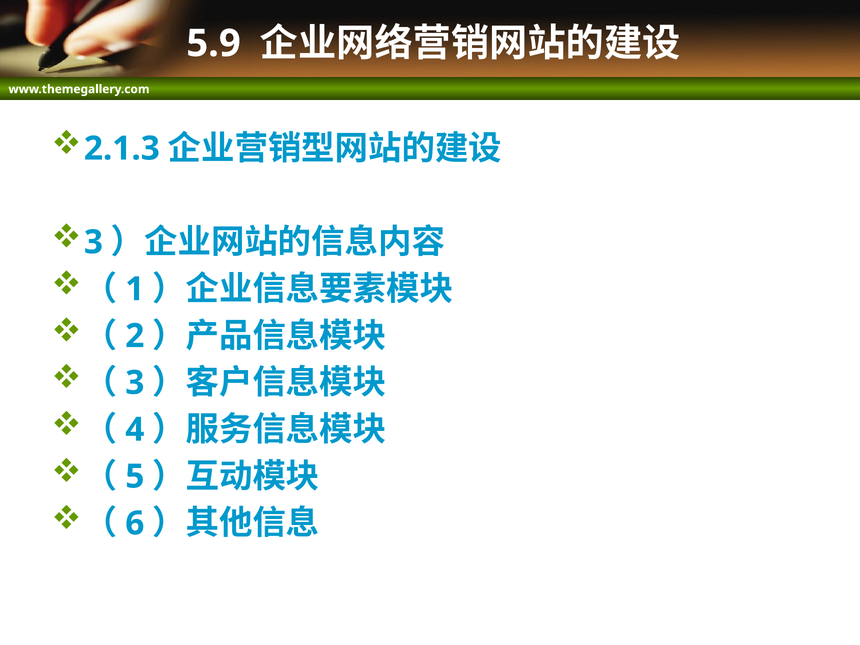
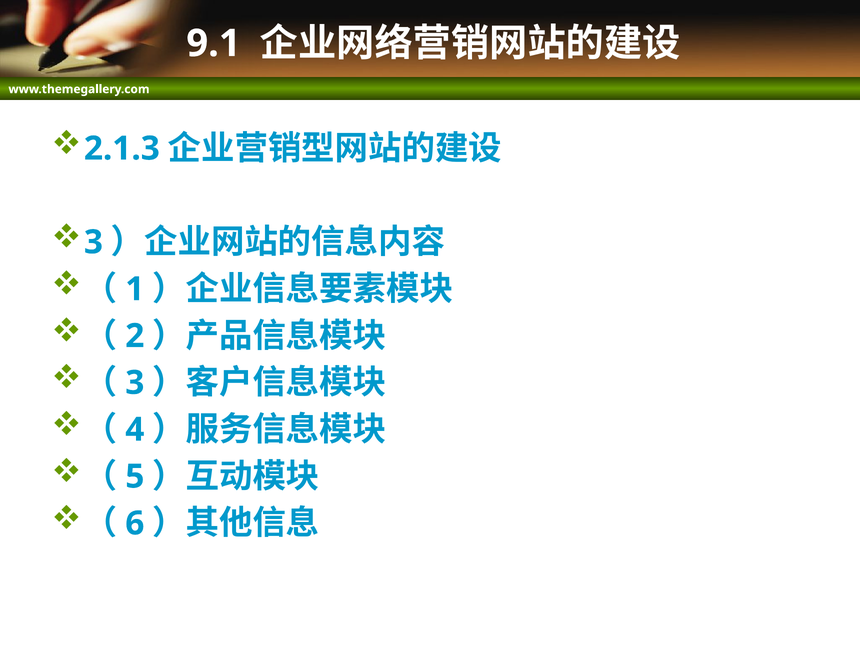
5.9: 5.9 -> 9.1 (214, 43)
